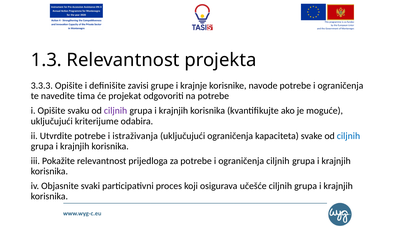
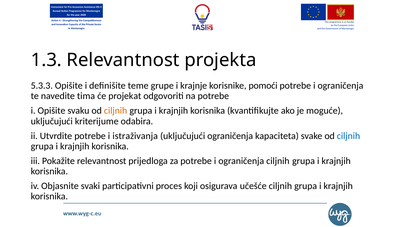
3.3.3: 3.3.3 -> 5.3.3 (42, 86)
zavisi: zavisi -> teme (138, 86)
navode: navode -> pomoći (263, 86)
ciljnih colour: purple -> orange (116, 111)
